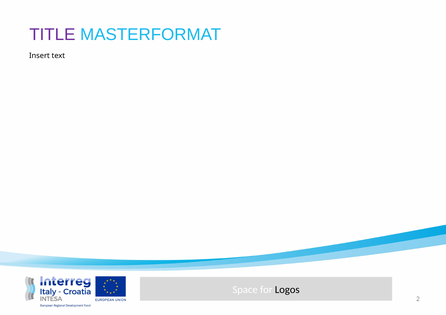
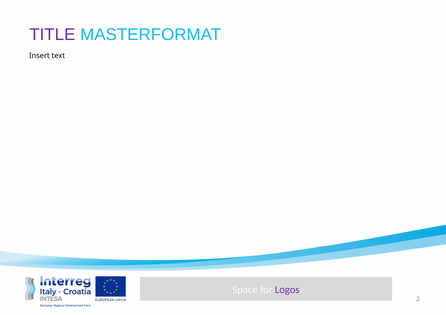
Logos colour: black -> purple (287, 290)
